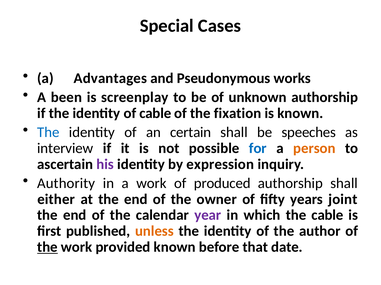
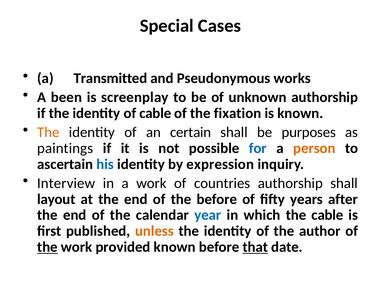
Advantages: Advantages -> Transmitted (110, 79)
The colour: blue -> orange (48, 133)
speeches: speeches -> purposes (309, 133)
interview: interview -> paintings (65, 149)
his colour: purple -> blue (105, 165)
Authority: Authority -> Interview (66, 184)
produced: produced -> countries (222, 184)
either: either -> layout (56, 200)
the owner: owner -> before (217, 200)
joint: joint -> after (343, 200)
year colour: purple -> blue (208, 216)
that underline: none -> present (255, 248)
